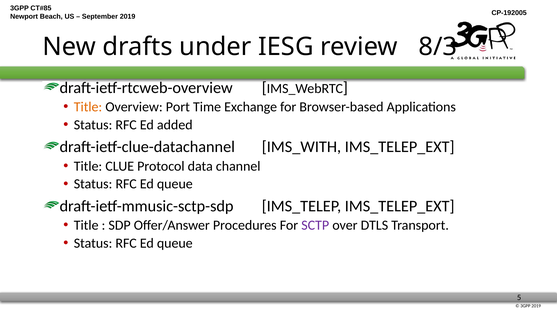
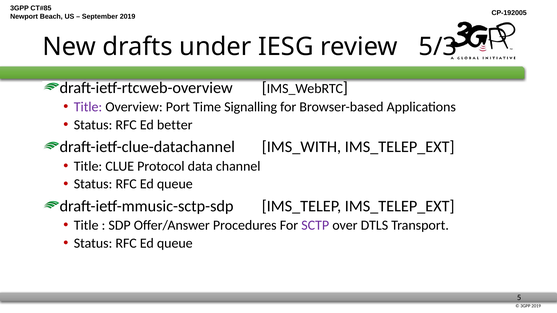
8/3: 8/3 -> 5/3 (438, 47)
Title colour: orange -> purple (88, 107)
Exchange: Exchange -> Signalling (251, 107)
added: added -> better (175, 125)
